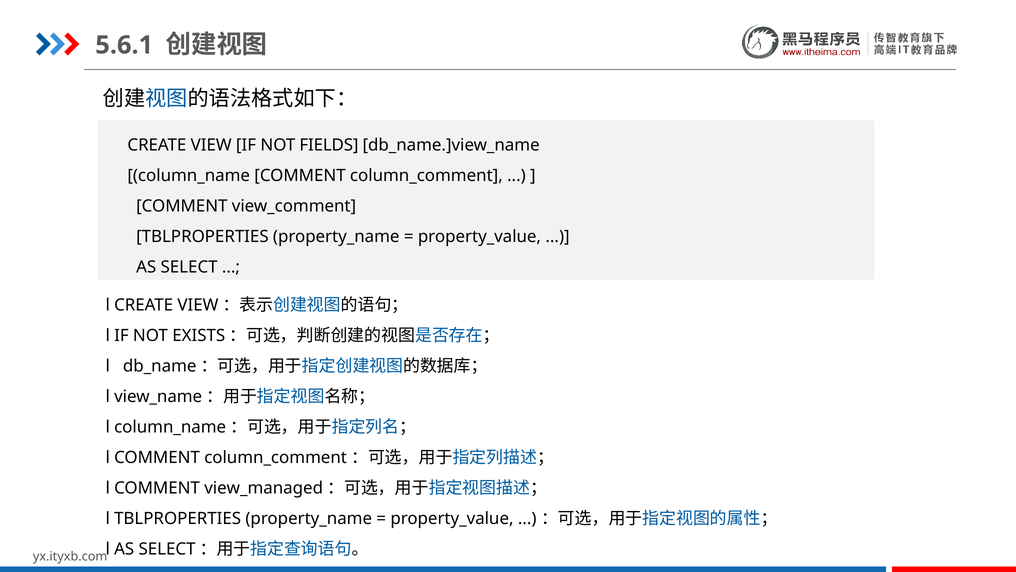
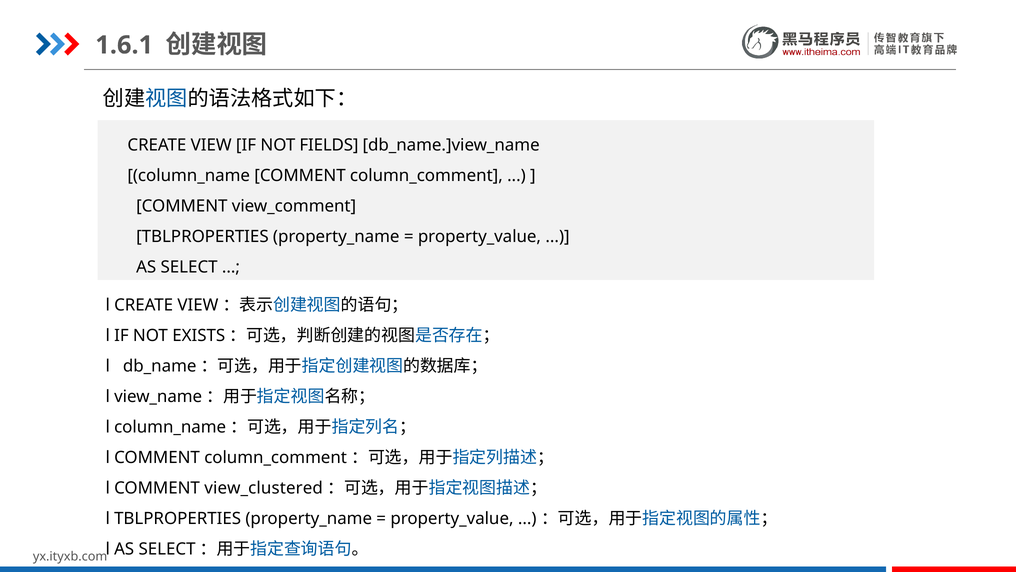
5.6.1: 5.6.1 -> 1.6.1 (124, 45)
view_managed: view_managed -> view_clustered (264, 488)
